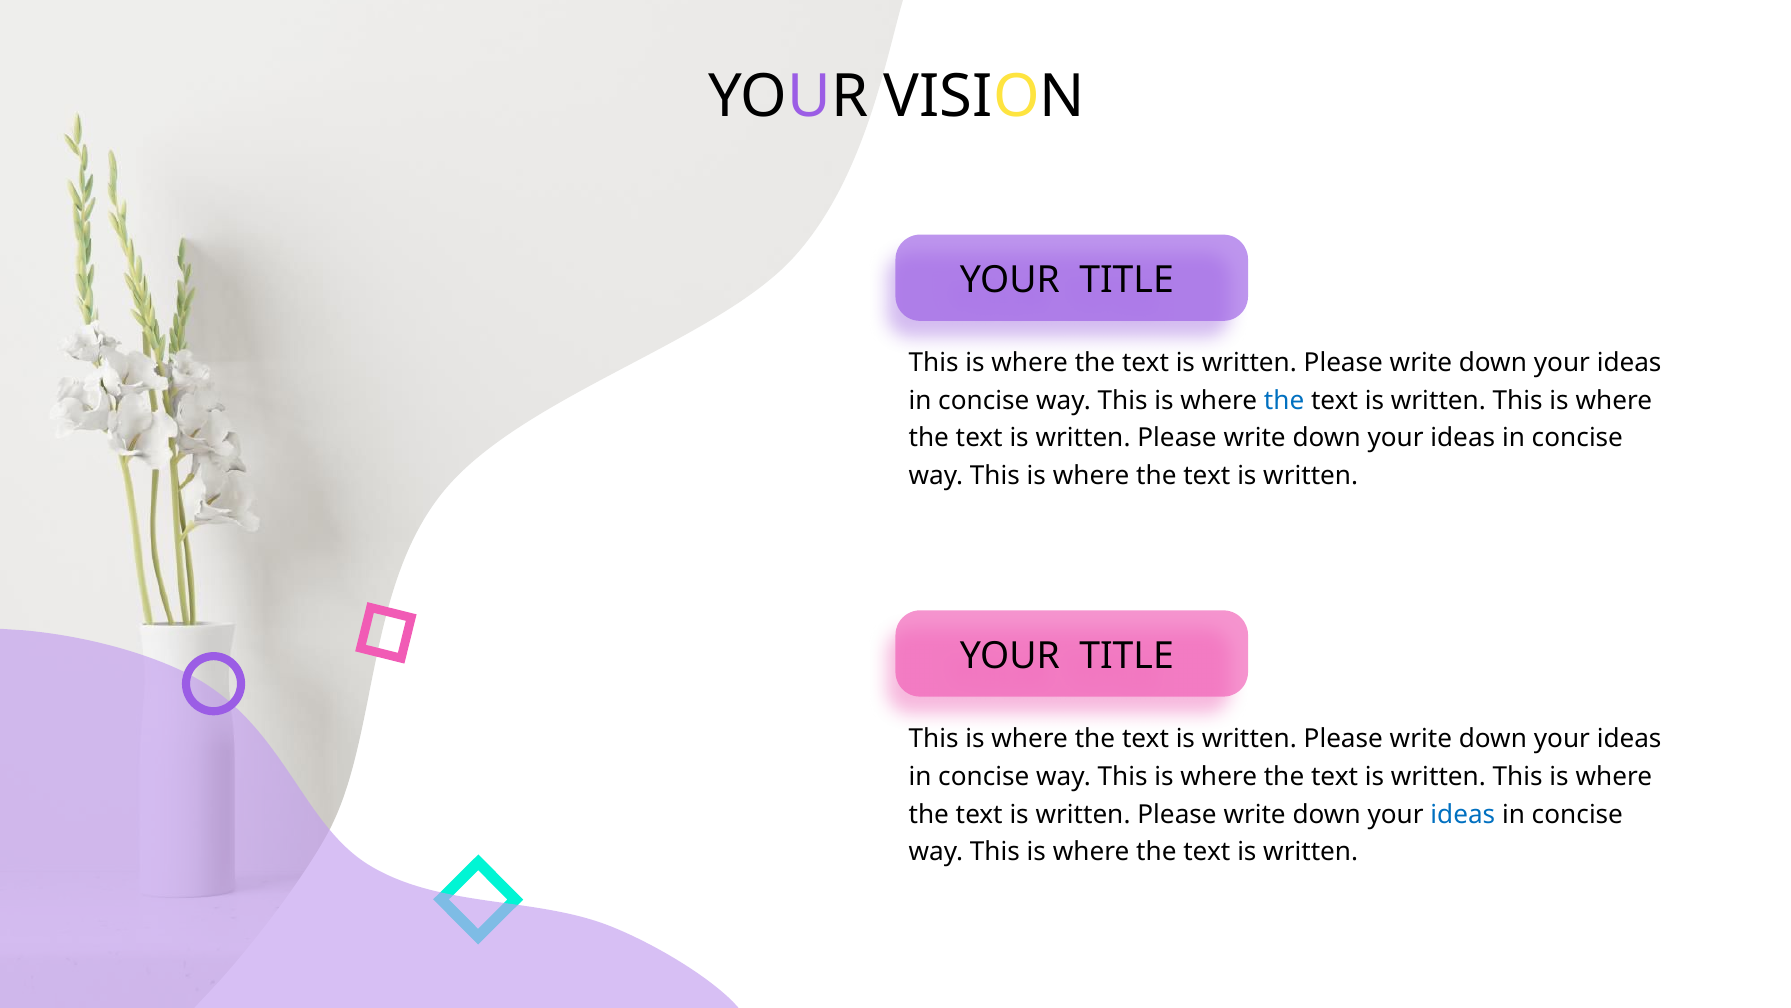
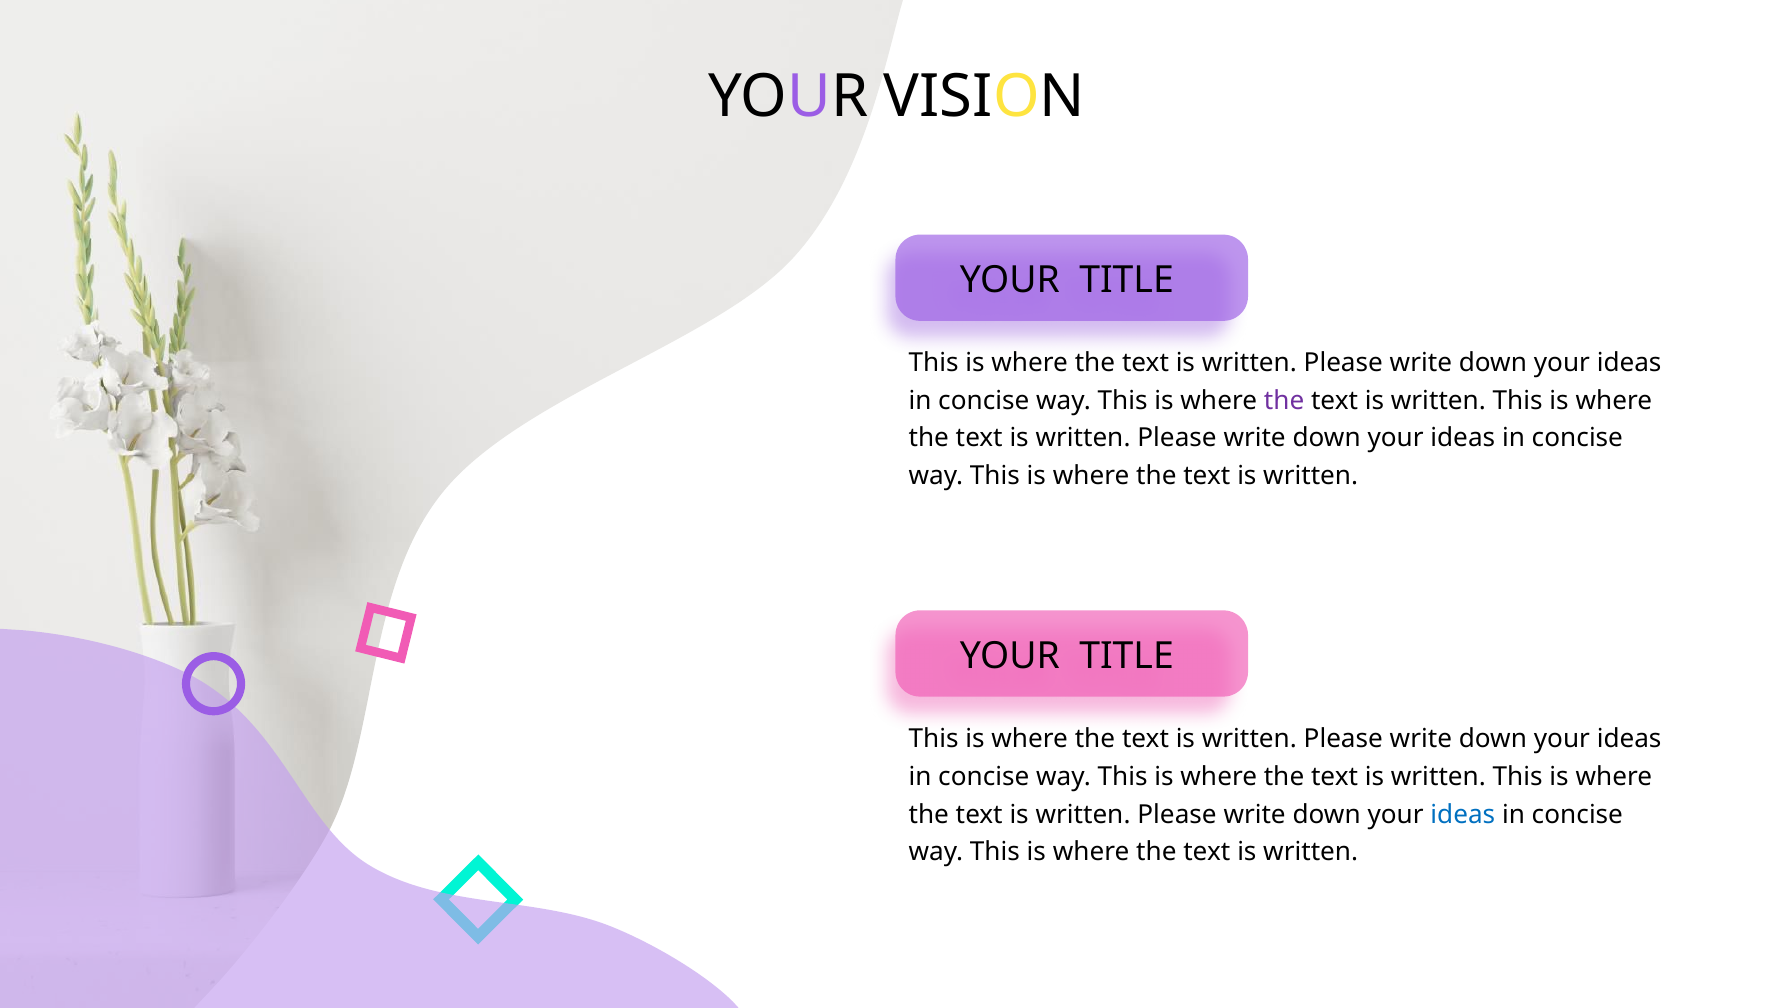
the colour: blue -> purple (1284, 400)
